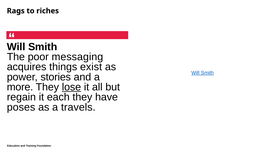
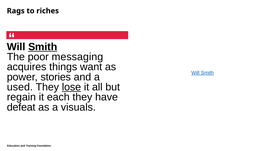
Smith underline: none -> present (43, 47)
exist: exist -> want (91, 67)
more: more -> used (20, 87)
poses: poses -> defeat (21, 107)
travels: travels -> visuals (78, 107)
